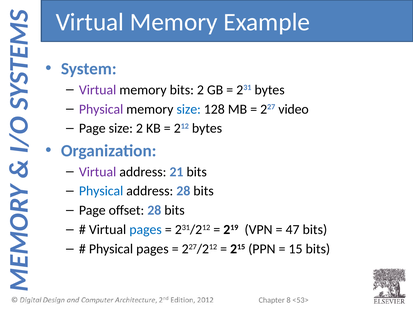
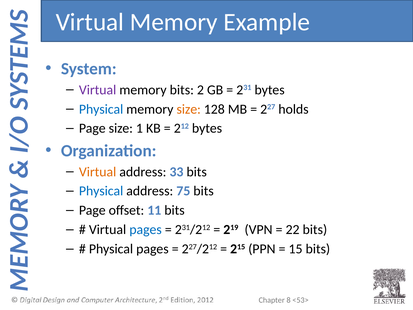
Physical colour: purple -> blue (101, 109)
size colour: blue -> orange (189, 109)
video: video -> holds (293, 109)
size 2: 2 -> 1 (139, 128)
Virtual colour: purple -> orange (98, 172)
21: 21 -> 33 (176, 172)
address 28: 28 -> 75 (183, 191)
offset 28: 28 -> 11 (154, 210)
47: 47 -> 22 (293, 229)
